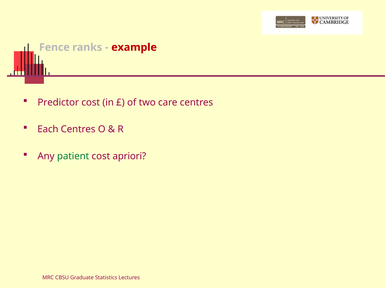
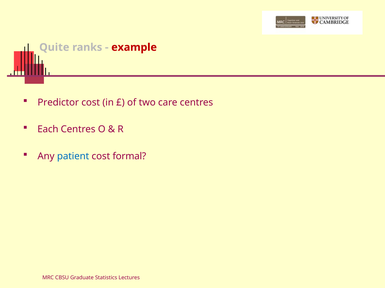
Fence: Fence -> Quite (54, 47)
patient colour: green -> blue (73, 157)
apriori: apriori -> formal (129, 157)
